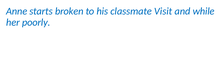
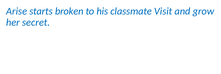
Anne: Anne -> Arise (17, 11)
while: while -> grow (203, 11)
poorly: poorly -> secret (36, 22)
